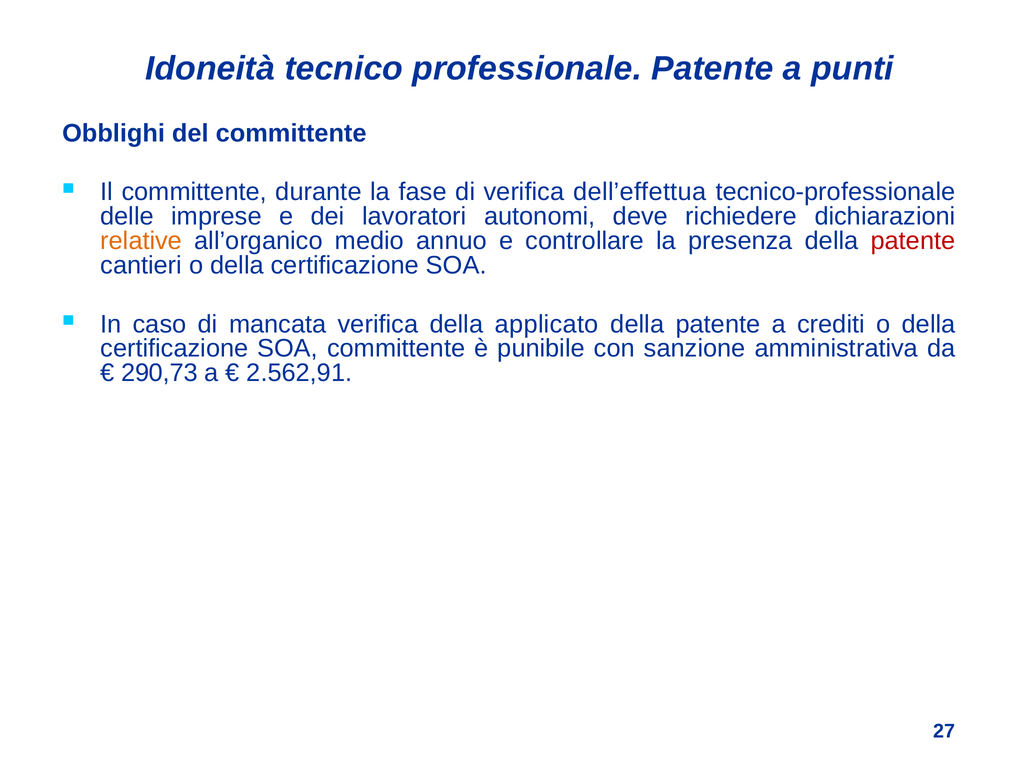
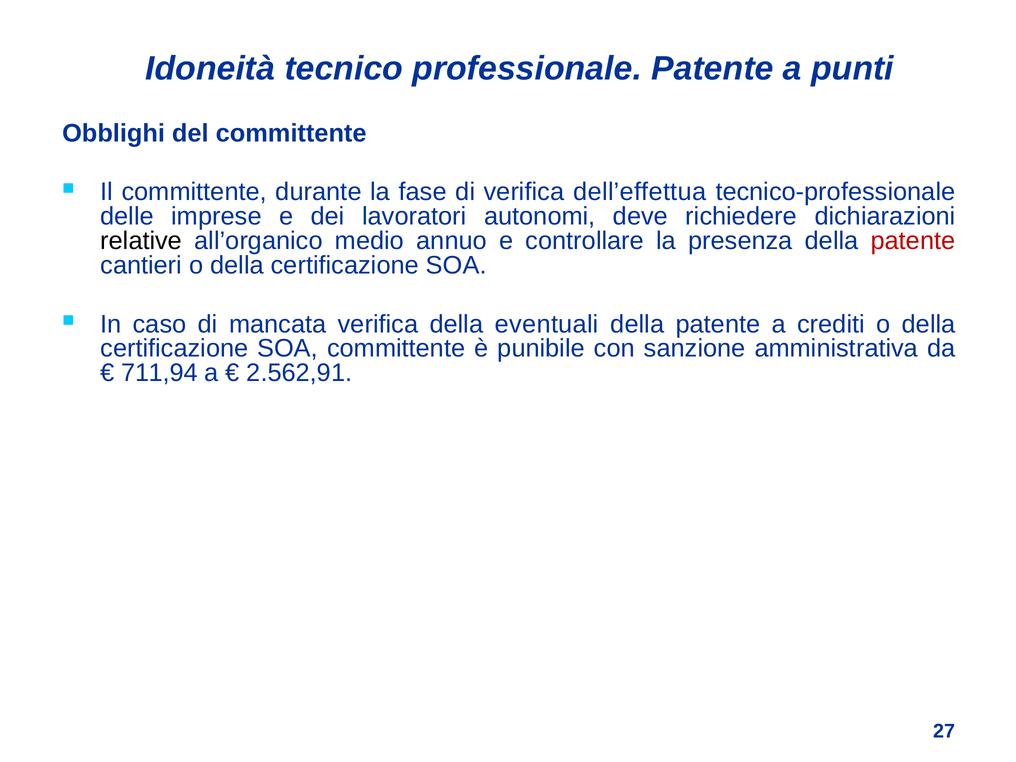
relative colour: orange -> black (141, 241)
applicato: applicato -> eventuali (547, 324)
290,73: 290,73 -> 711,94 (159, 373)
